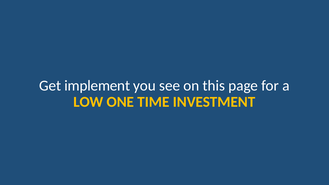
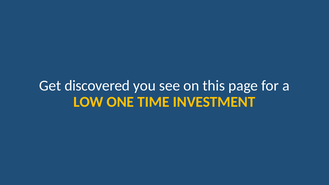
implement: implement -> discovered (97, 86)
